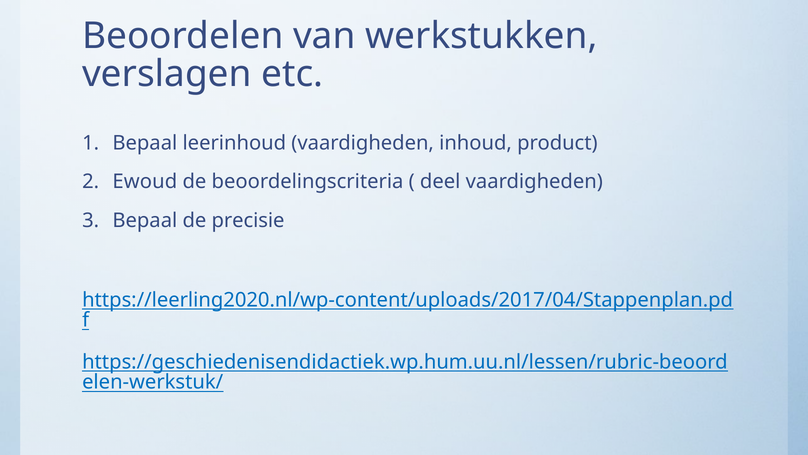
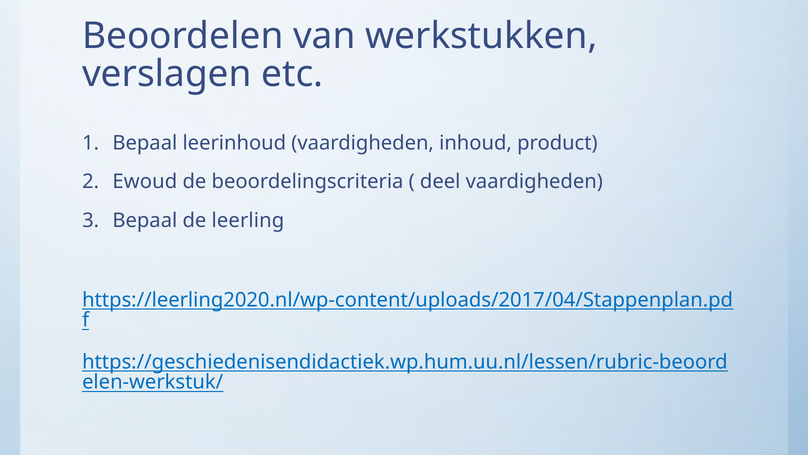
precisie: precisie -> leerling (248, 220)
